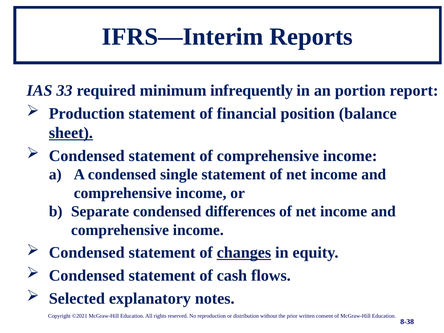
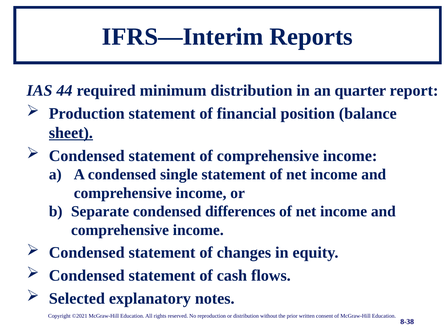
33: 33 -> 44 (64, 91)
minimum infrequently: infrequently -> distribution (251, 91)
portion: portion -> quarter (360, 91)
changes underline: present -> none (244, 253)
